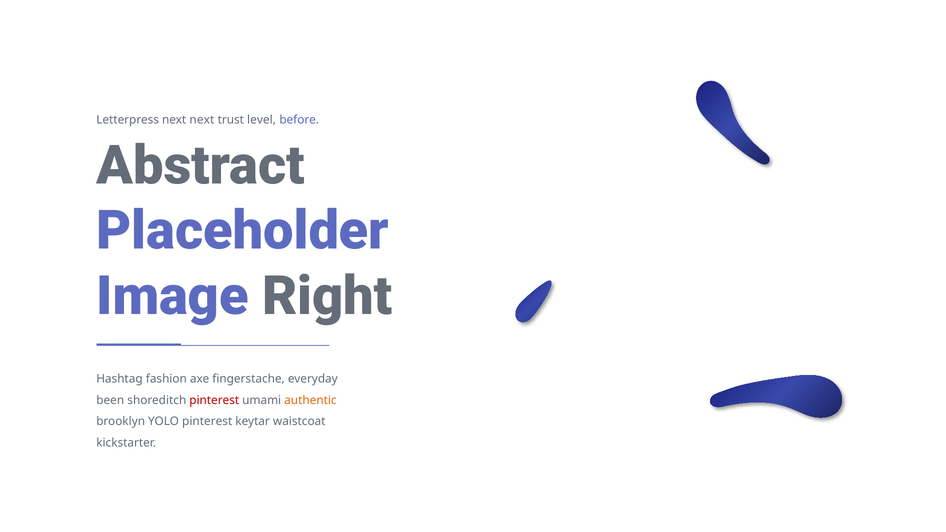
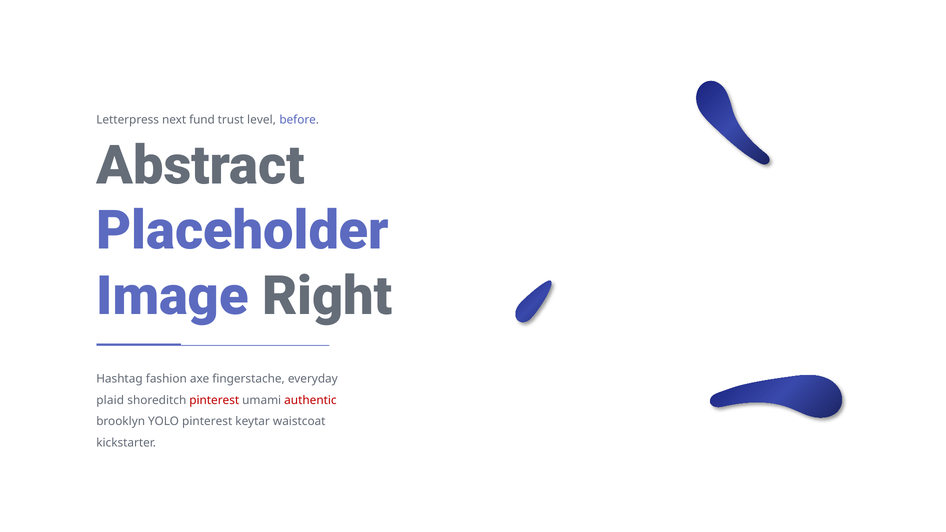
next next: next -> fund (202, 120)
been: been -> plaid (110, 400)
authentic colour: orange -> red (310, 400)
